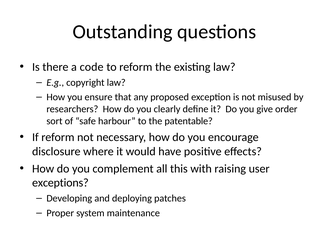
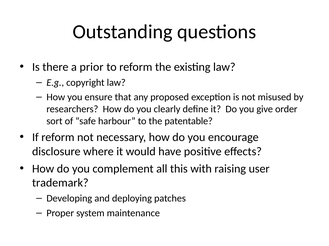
code: code -> prior (92, 67)
exceptions: exceptions -> trademark (60, 183)
